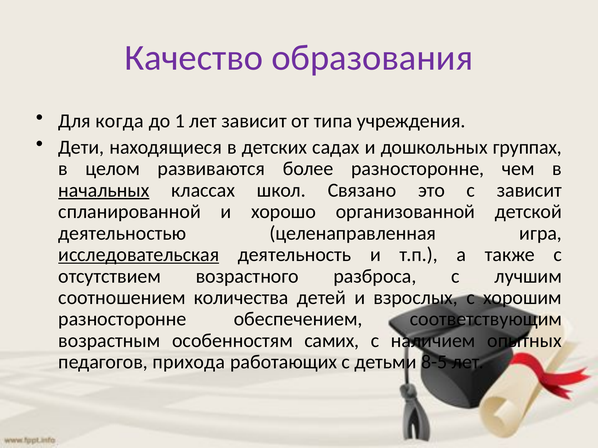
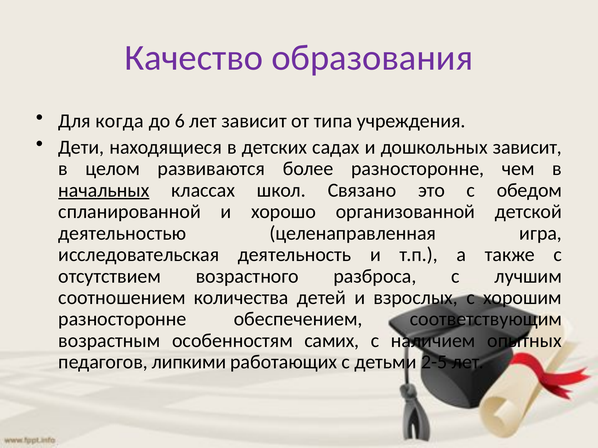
1: 1 -> 6 (180, 121)
дошкольных группах: группах -> зависит (527, 147)
с зависит: зависит -> обедом (529, 190)
исследовательская underline: present -> none (139, 255)
прихода: прихода -> липкими (189, 362)
8-5: 8-5 -> 2-5 (434, 362)
